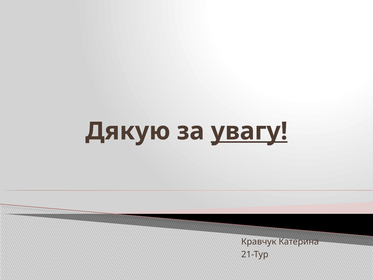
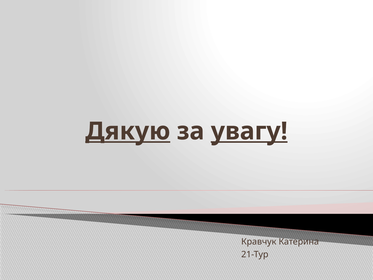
Дякую underline: none -> present (128, 131)
